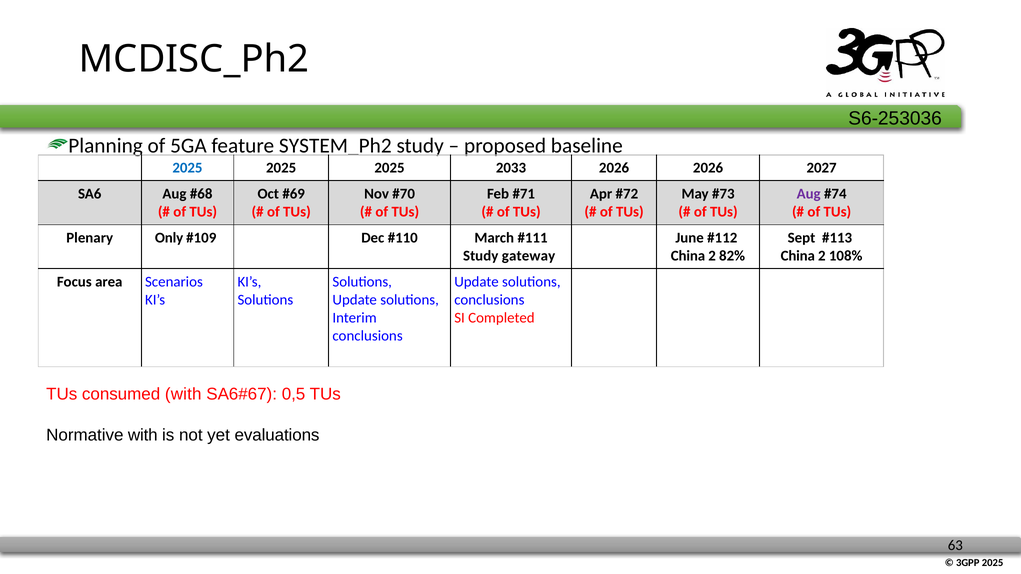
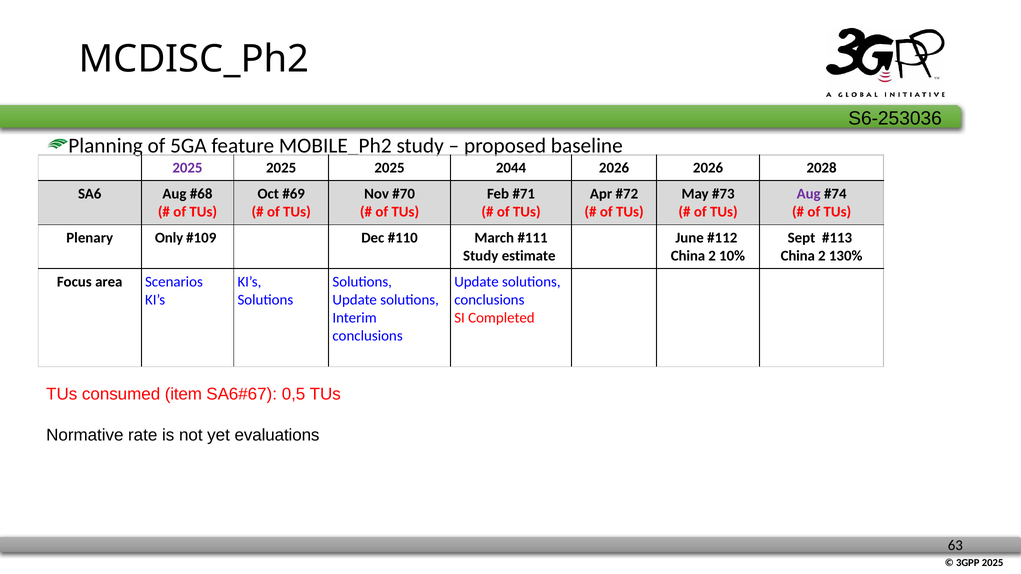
SYSTEM_Ph2: SYSTEM_Ph2 -> MOBILE_Ph2 (335, 146)
2025 colour: blue -> purple (187, 168)
2033: 2033 -> 2044 (511, 168)
2027: 2027 -> 2028 (822, 168)
gateway: gateway -> estimate (529, 256)
82%: 82% -> 10% (732, 256)
108%: 108% -> 130% (846, 256)
consumed with: with -> item (183, 394)
Normative with: with -> rate (143, 435)
